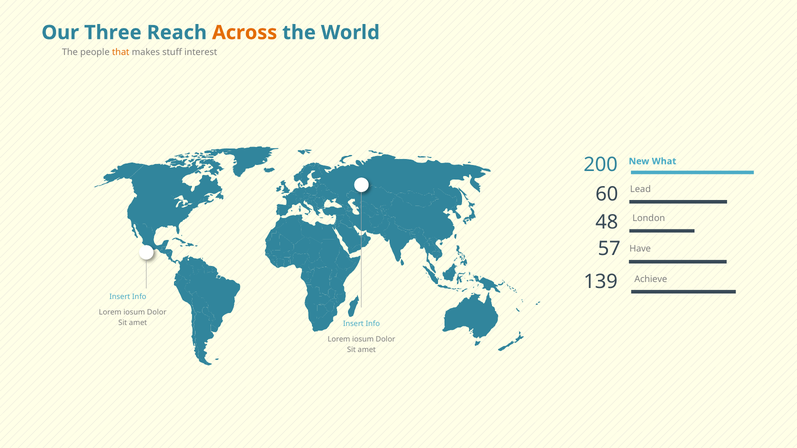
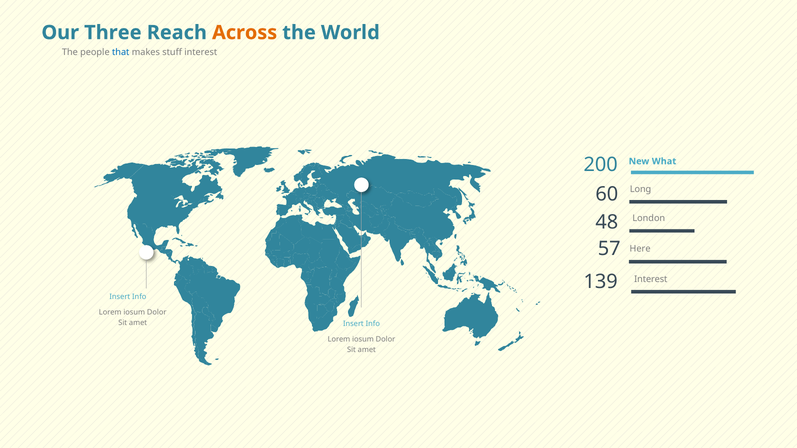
that colour: orange -> blue (121, 52)
Lead: Lead -> Long (641, 189)
Have: Have -> Here (640, 249)
Achieve: Achieve -> Interest (651, 279)
